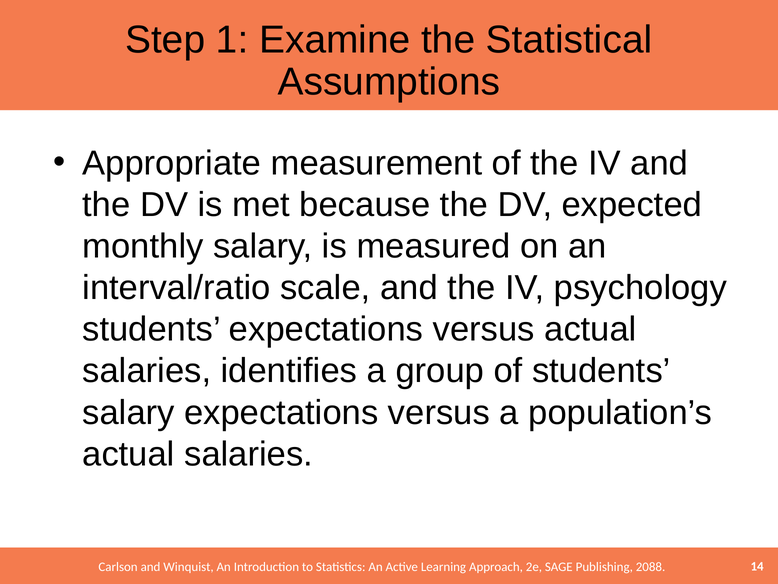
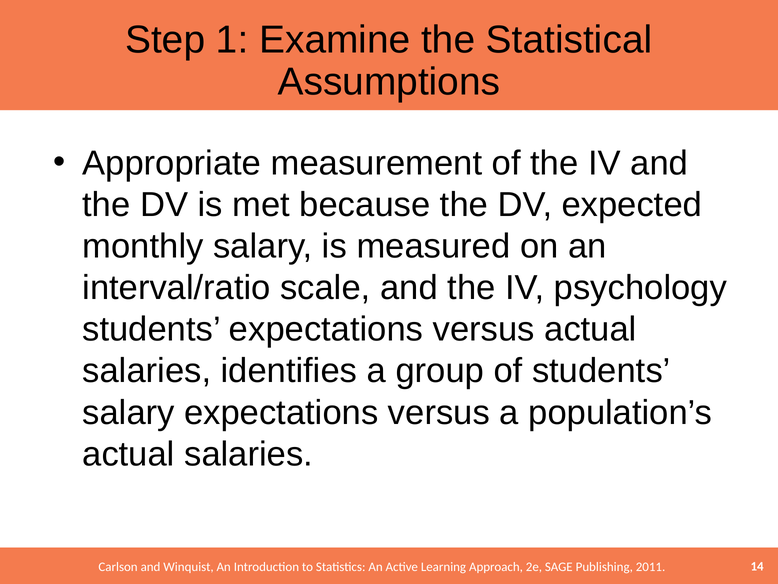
2088: 2088 -> 2011 (651, 566)
